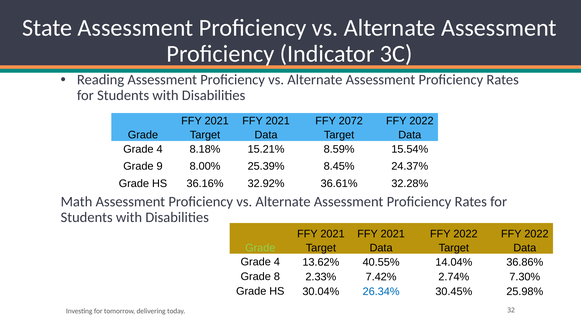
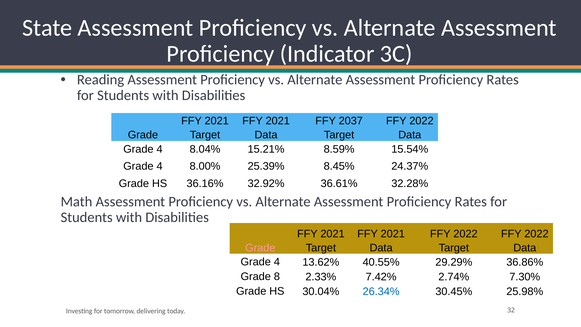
2072: 2072 -> 2037 (351, 121)
8.18%: 8.18% -> 8.04% (205, 149)
9: 9 -> 4 (160, 166)
Grade colour: light green -> pink (260, 248)
14.04%: 14.04% -> 29.29% (454, 262)
